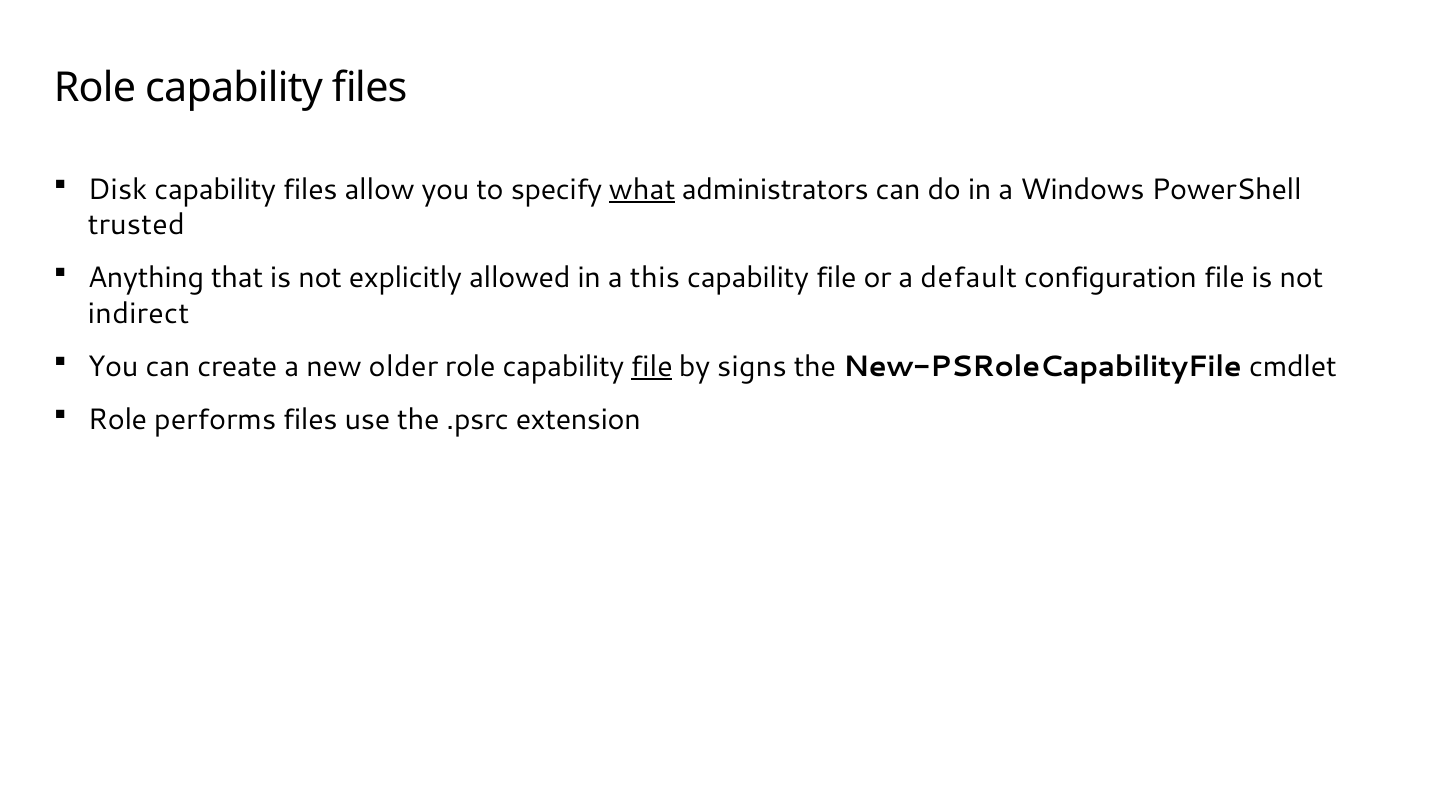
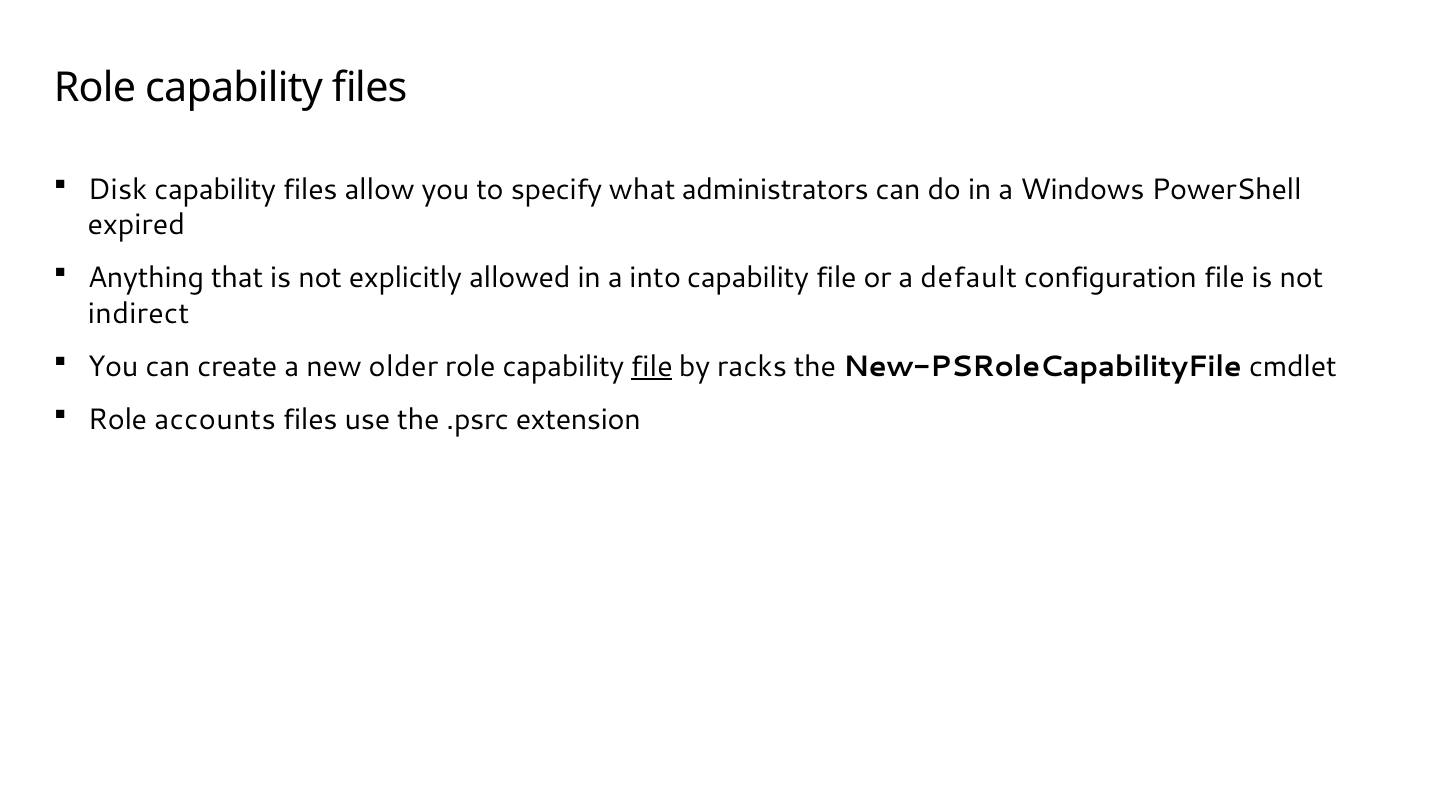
what underline: present -> none (642, 189)
trusted: trusted -> expired (136, 225)
this: this -> into (655, 278)
signs: signs -> racks (752, 367)
performs: performs -> accounts (215, 420)
